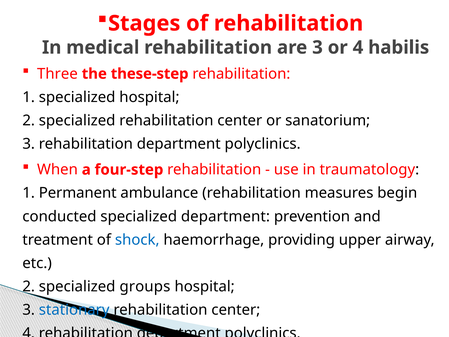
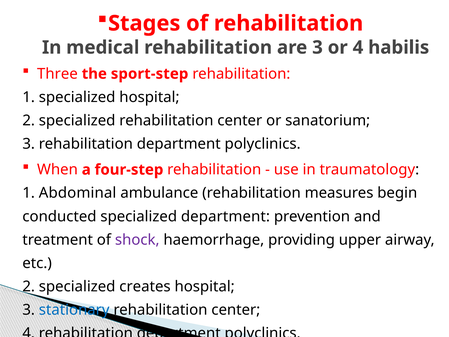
these-step: these-step -> sport-step (150, 74)
Permanent: Permanent -> Abdominal (78, 193)
shock colour: blue -> purple (137, 240)
groups: groups -> creates (145, 286)
